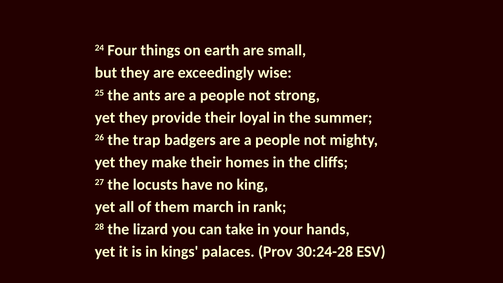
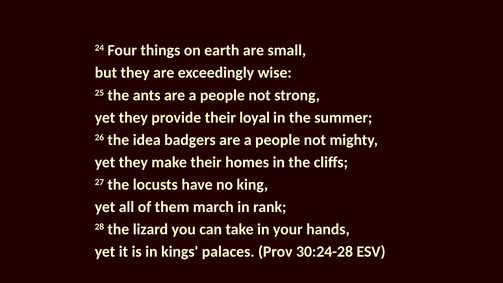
trap: trap -> idea (147, 140)
